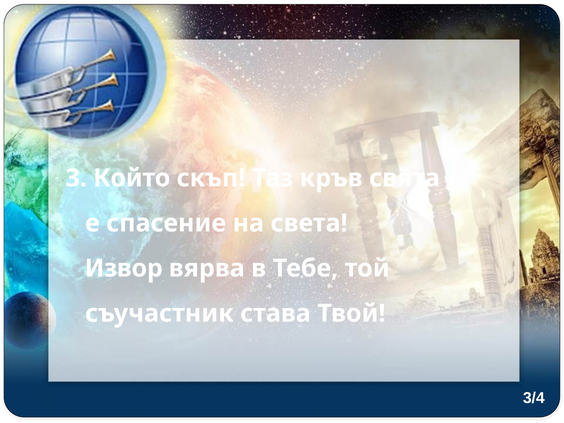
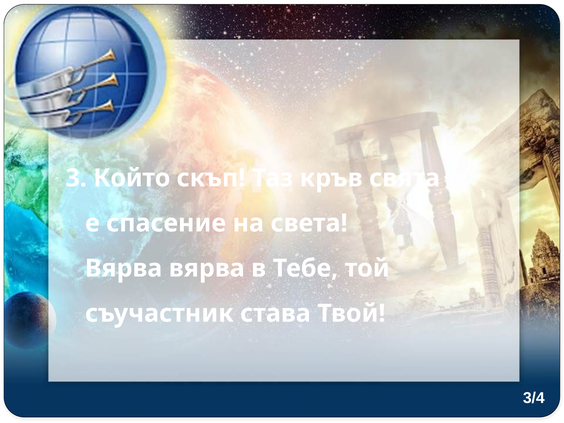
Извор: Извор -> Вярва (124, 268)
